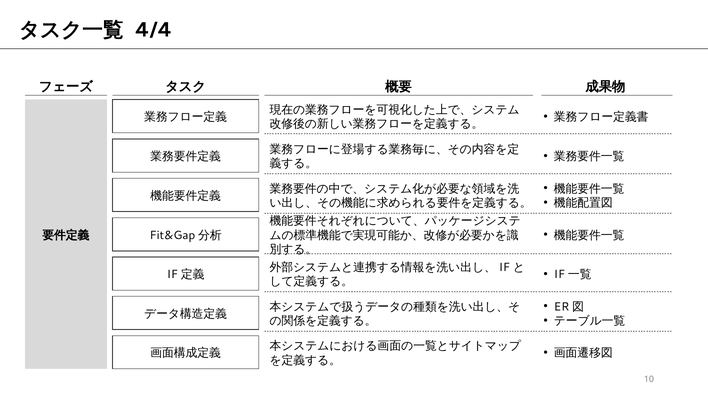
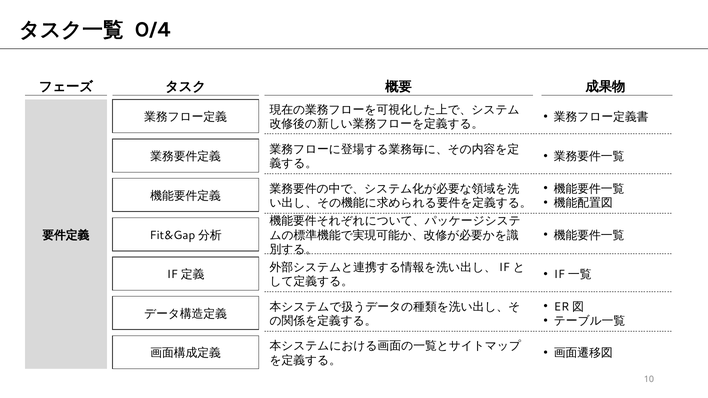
4/4: 4/4 -> 0/4 (153, 30)
